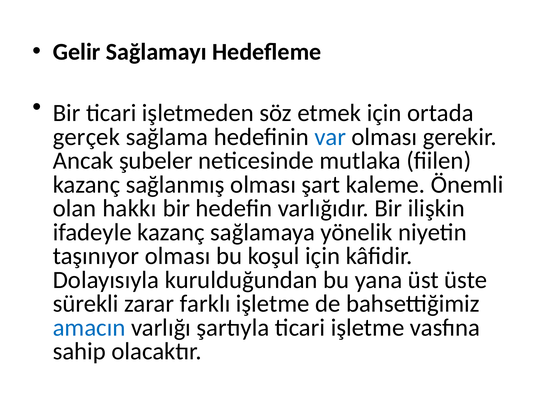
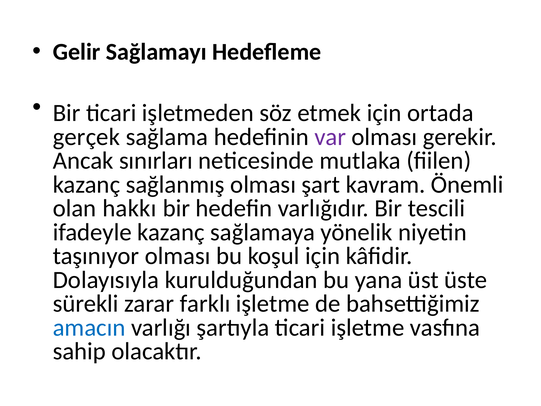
var colour: blue -> purple (330, 137)
şubeler: şubeler -> sınırları (156, 161)
kaleme: kaleme -> kavram (385, 184)
ilişkin: ilişkin -> tescili (436, 208)
